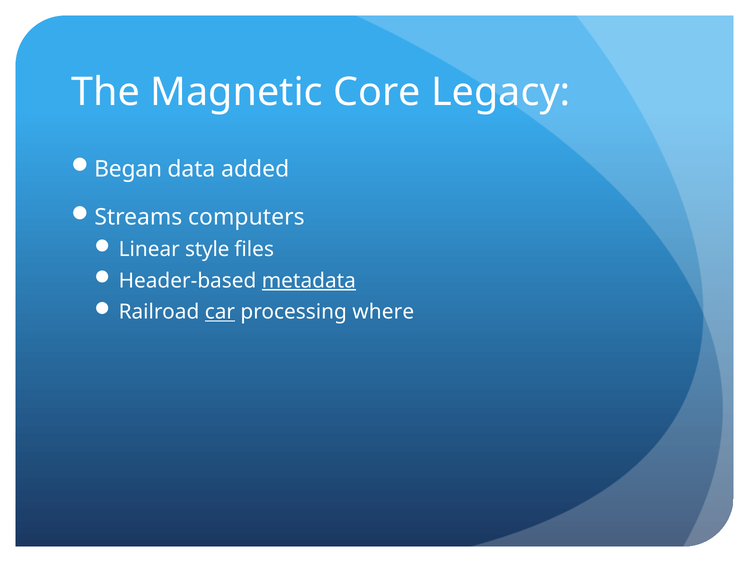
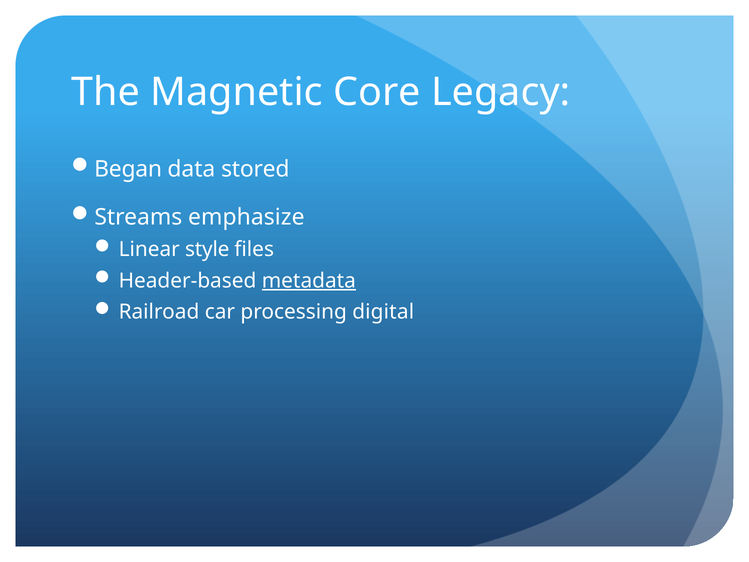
added: added -> stored (255, 169)
computers: computers -> emphasize (246, 217)
car underline: present -> none (220, 312)
where: where -> digital (383, 312)
